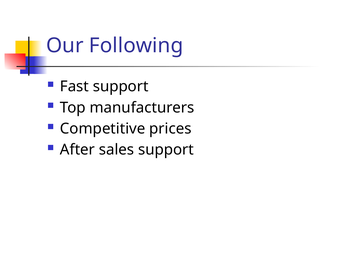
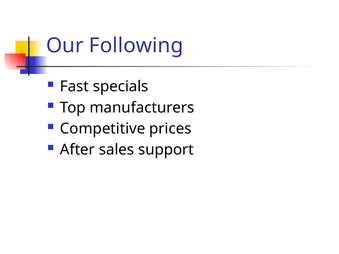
Fast support: support -> specials (121, 87)
